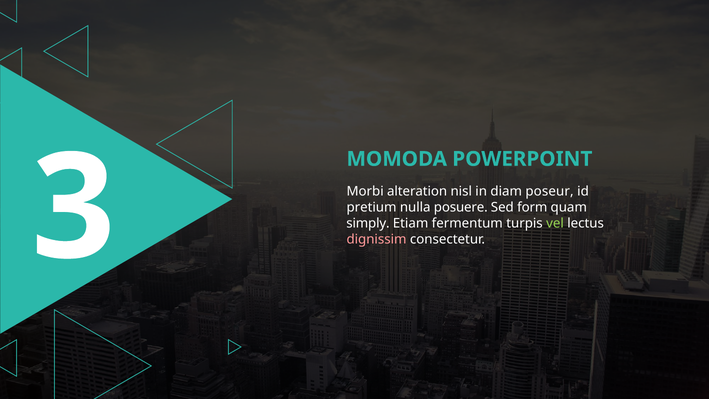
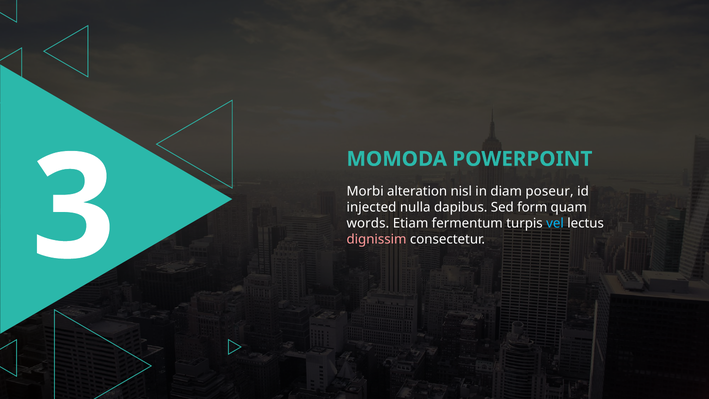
pretium: pretium -> injected (371, 207)
posuere: posuere -> dapibus (461, 207)
simply: simply -> words (368, 223)
vel colour: light green -> light blue (555, 223)
